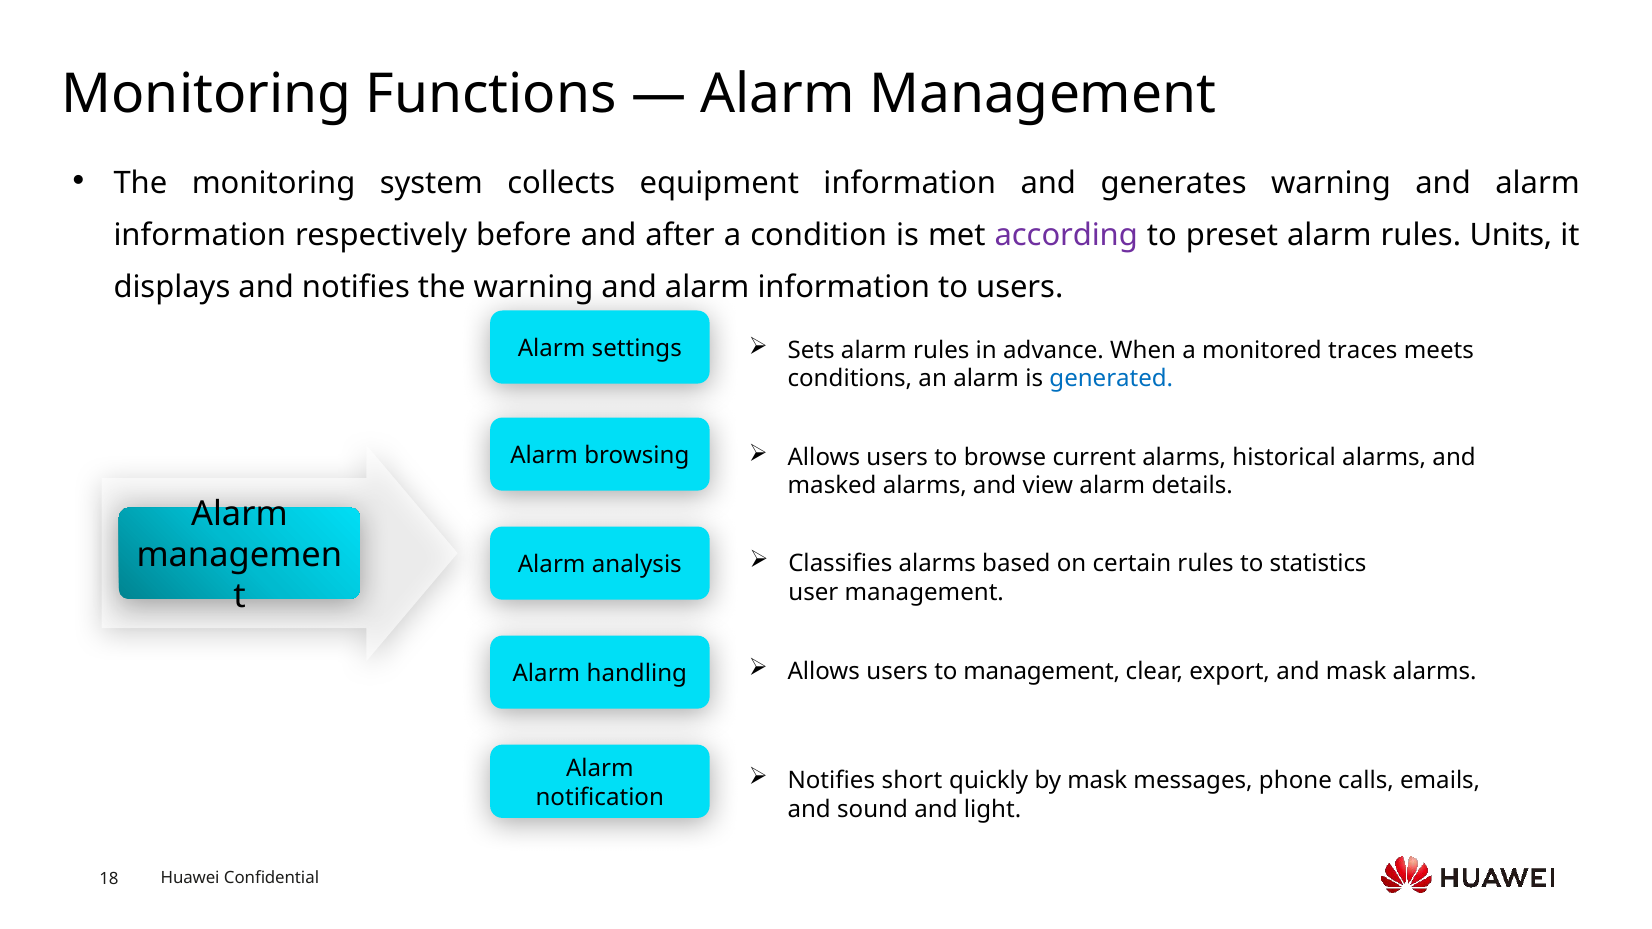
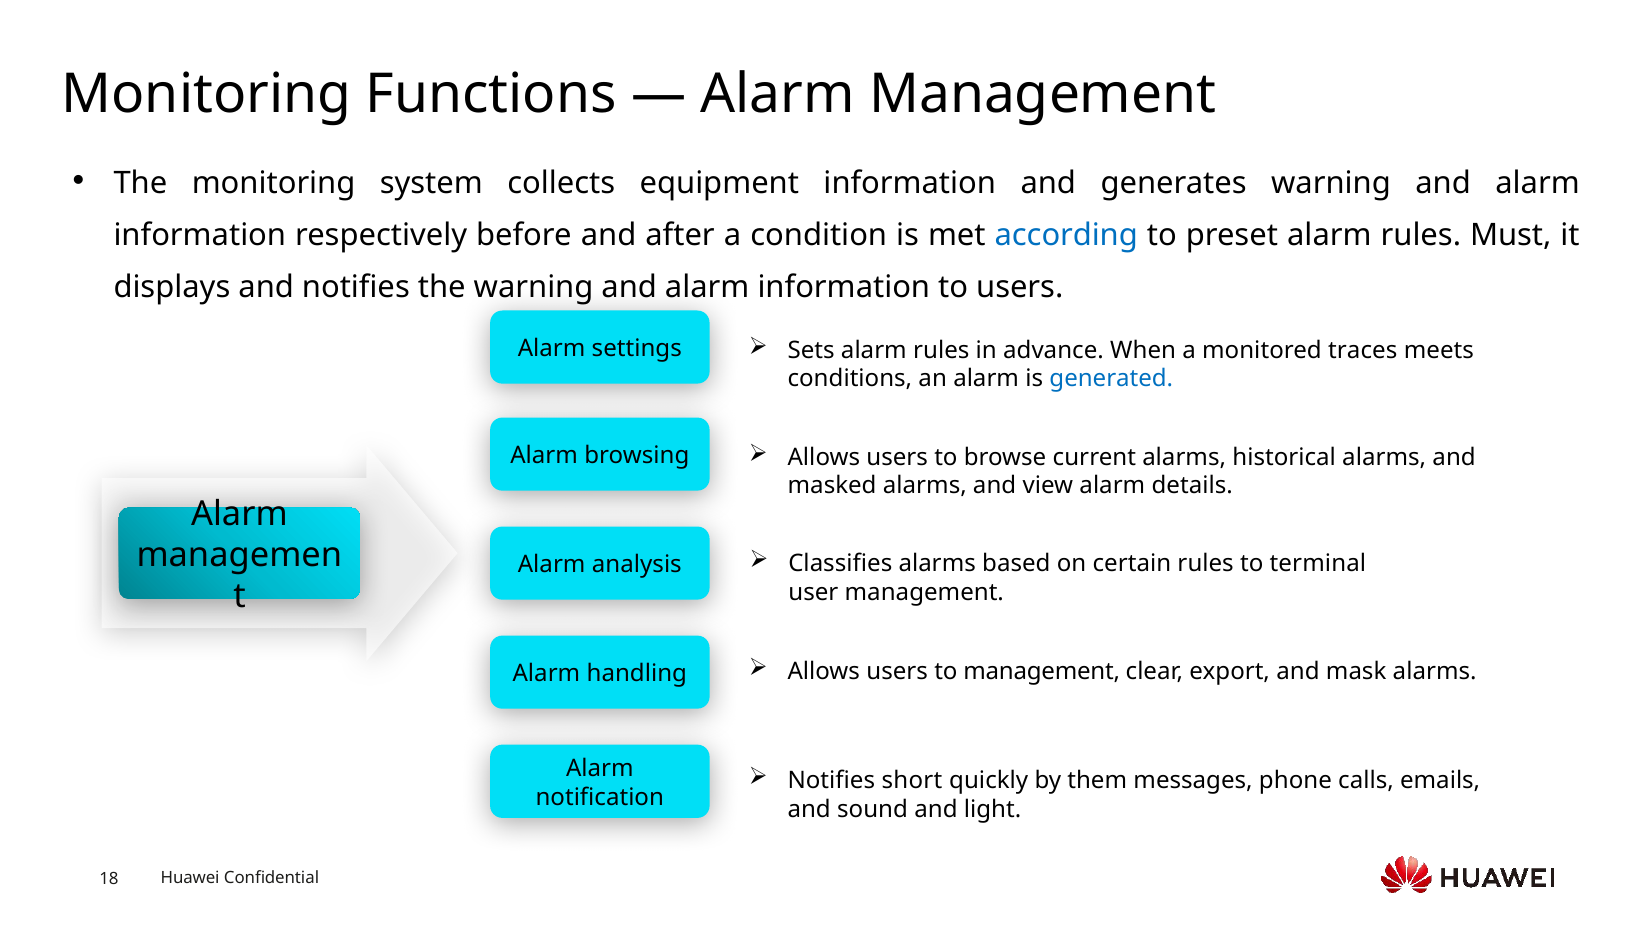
according colour: purple -> blue (1066, 236)
Units: Units -> Must (1511, 236)
statistics: statistics -> terminal (1318, 563)
by mask: mask -> them (1097, 781)
